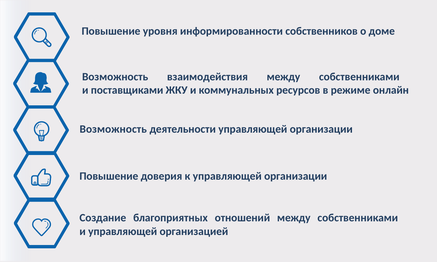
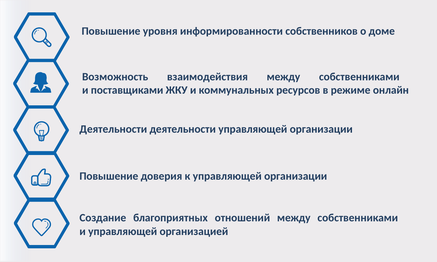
Возможность: Возможность -> Деятельности (113, 129)
